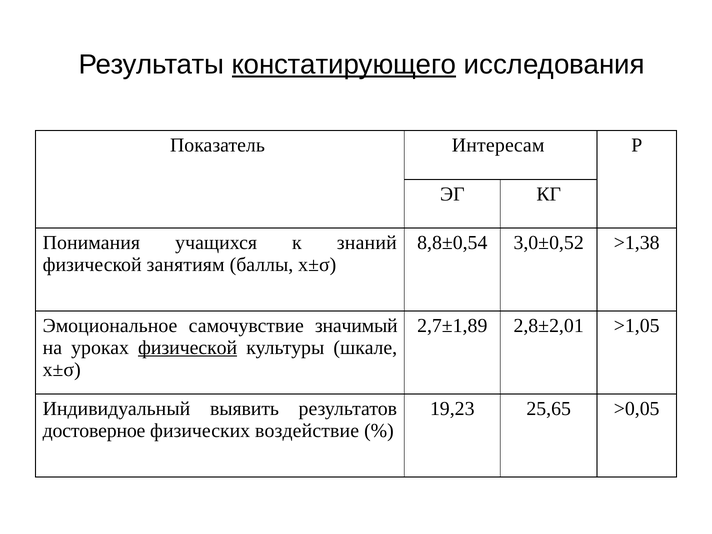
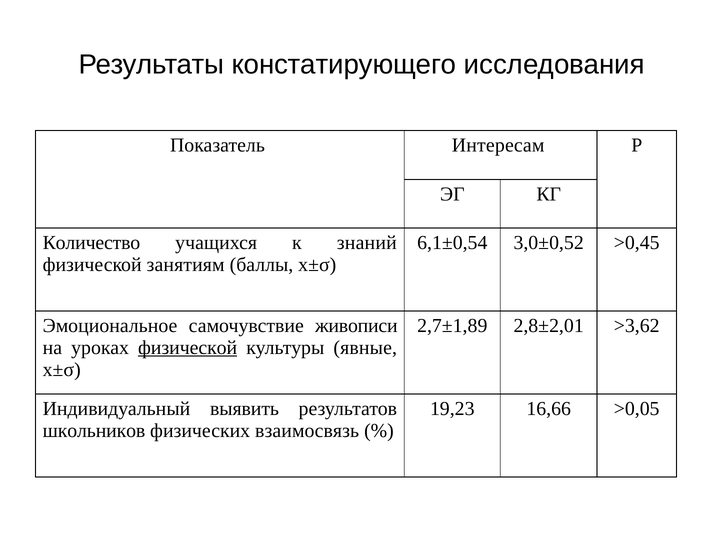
констатирующего underline: present -> none (344, 65)
Понимания: Понимания -> Количество (91, 243)
8,8±0,54: 8,8±0,54 -> 6,1±0,54 (452, 243)
>1,38: >1,38 -> >0,45 (637, 243)
значимый: значимый -> живописи (356, 326)
>1,05: >1,05 -> >3,62 (637, 326)
шкале: шкале -> явные (365, 348)
25,65: 25,65 -> 16,66 (549, 409)
достоверное: достоверное -> школьников (94, 431)
воздействие: воздействие -> взаимосвязь (307, 431)
